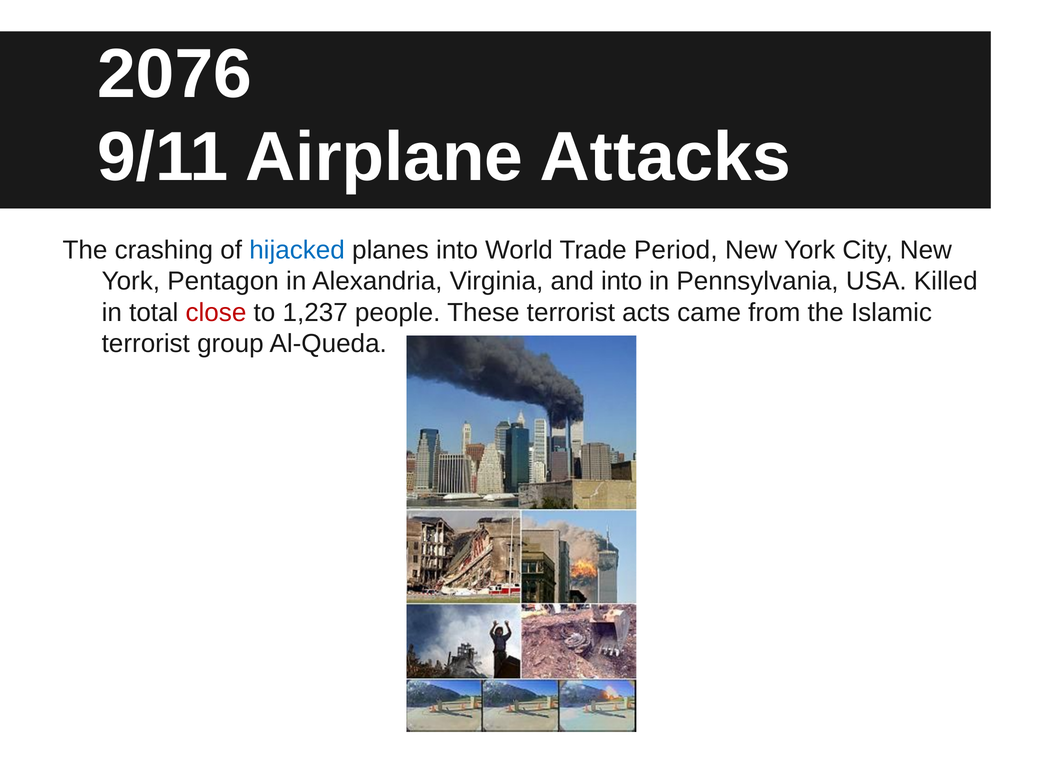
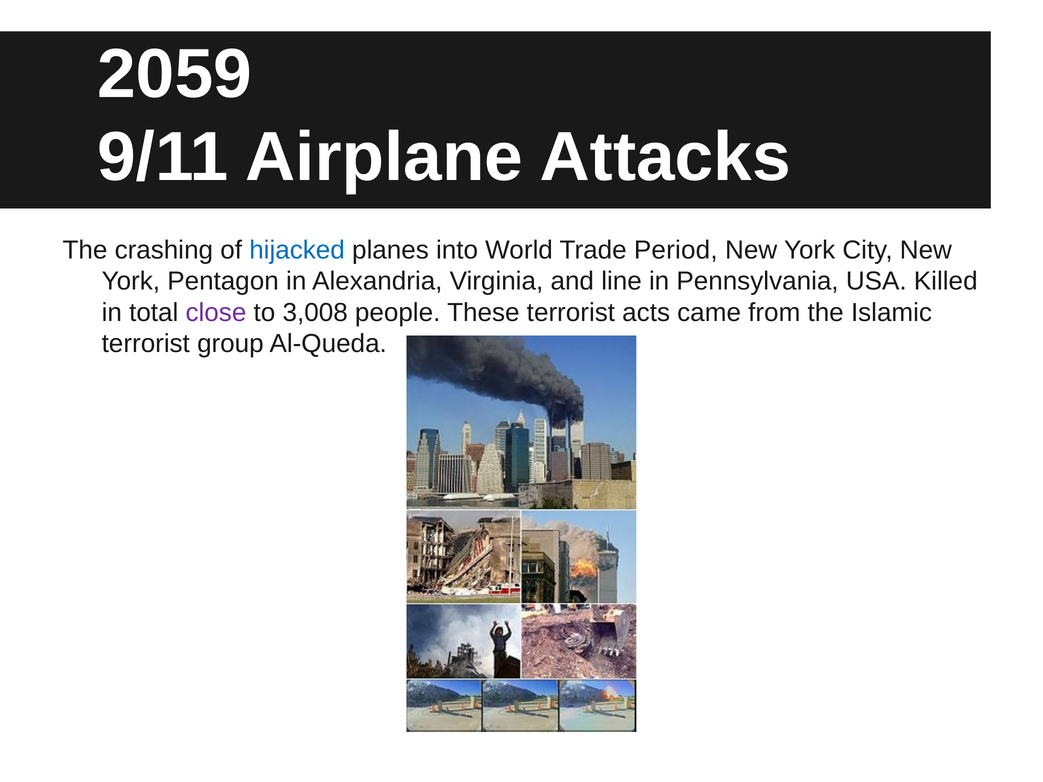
2076: 2076 -> 2059 (175, 74)
and into: into -> line (622, 281)
close colour: red -> purple (216, 313)
1,237: 1,237 -> 3,008 (315, 313)
